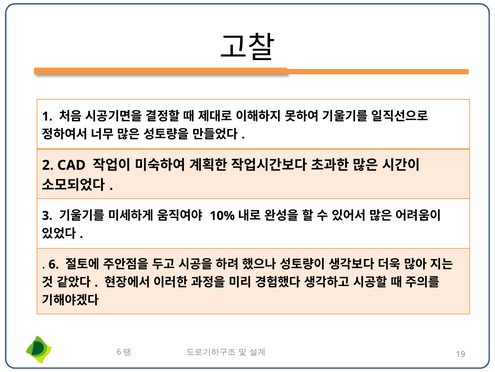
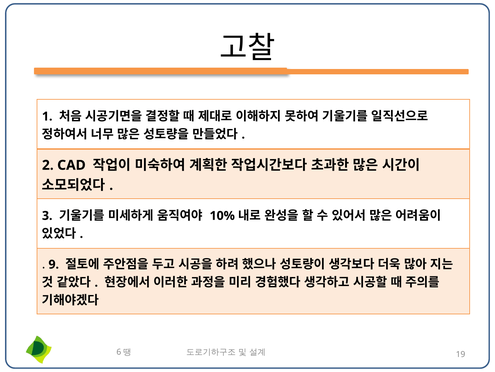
6: 6 -> 9 (54, 264)
